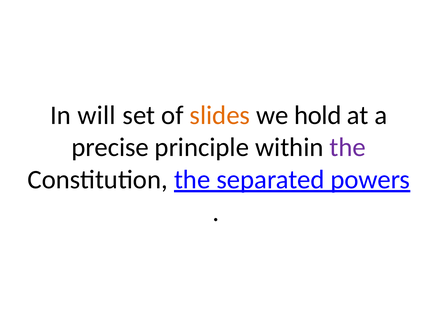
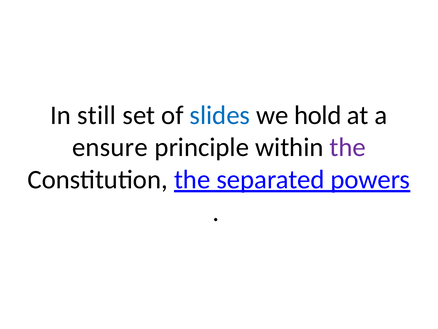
will: will -> still (97, 115)
slides colour: orange -> blue (220, 115)
precise: precise -> ensure (110, 147)
